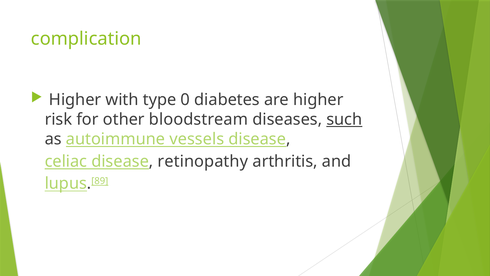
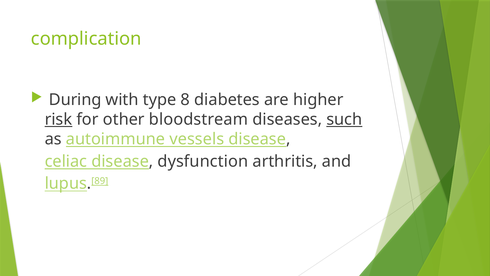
Higher: Higher -> During (75, 100)
0: 0 -> 8 (185, 100)
risk underline: none -> present (58, 119)
retinopathy: retinopathy -> dysfunction (203, 161)
